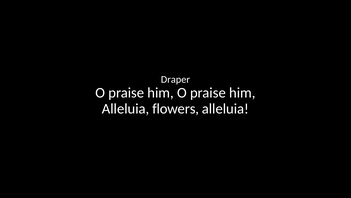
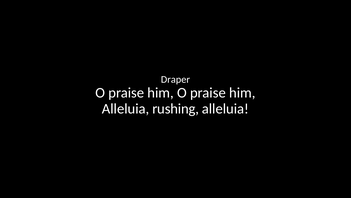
flowers: flowers -> rushing (176, 108)
